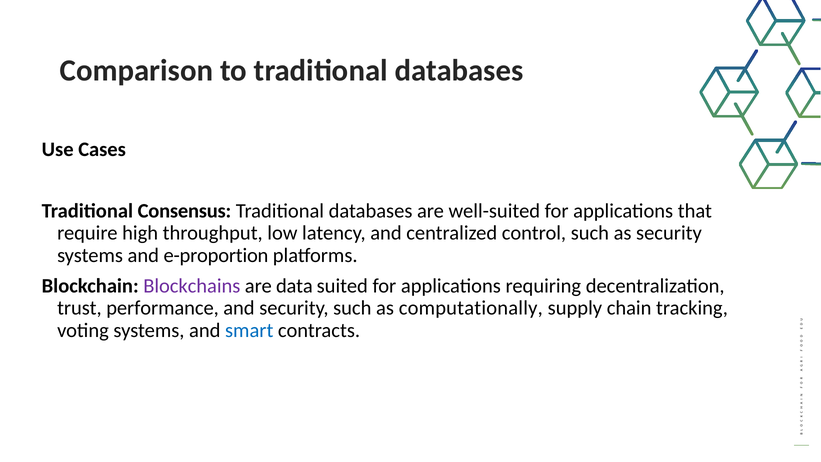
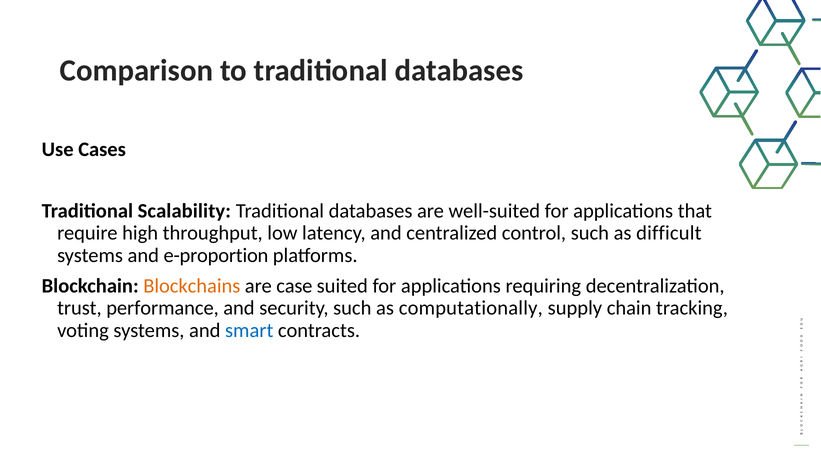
Consensus: Consensus -> Scalability (184, 211)
as security: security -> difficult (669, 233)
Blockchains colour: purple -> orange (192, 286)
data: data -> case (294, 286)
